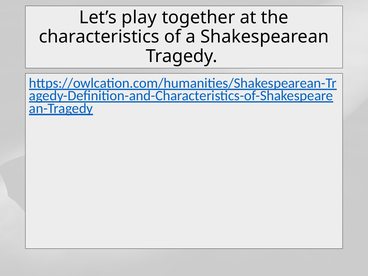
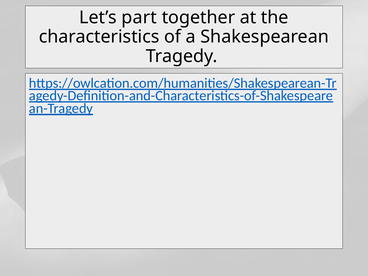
play: play -> part (139, 17)
